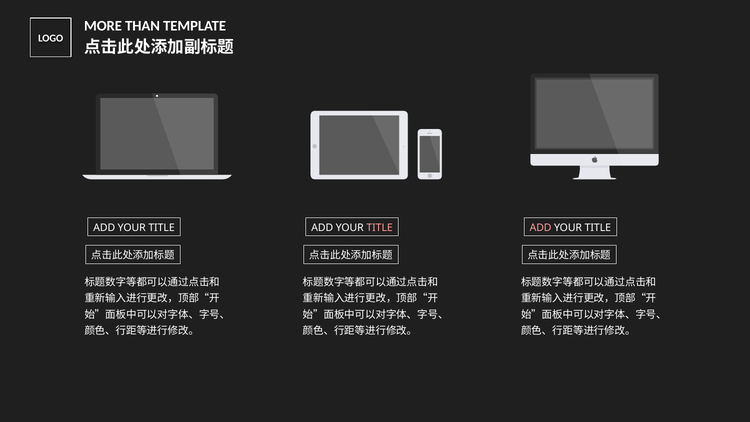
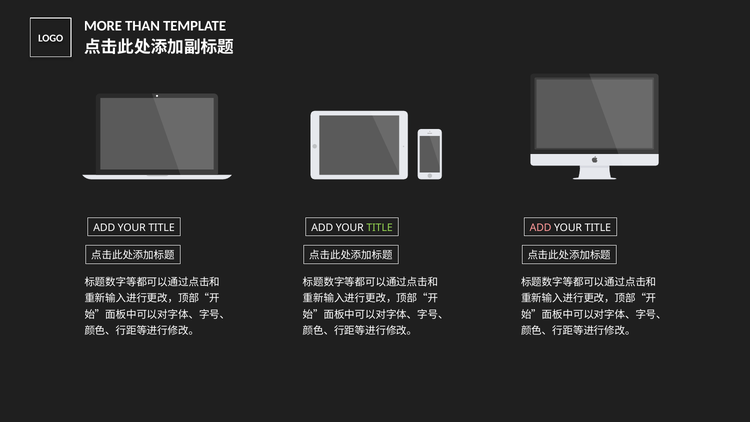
TITLE colour: pink -> light green (380, 227)
